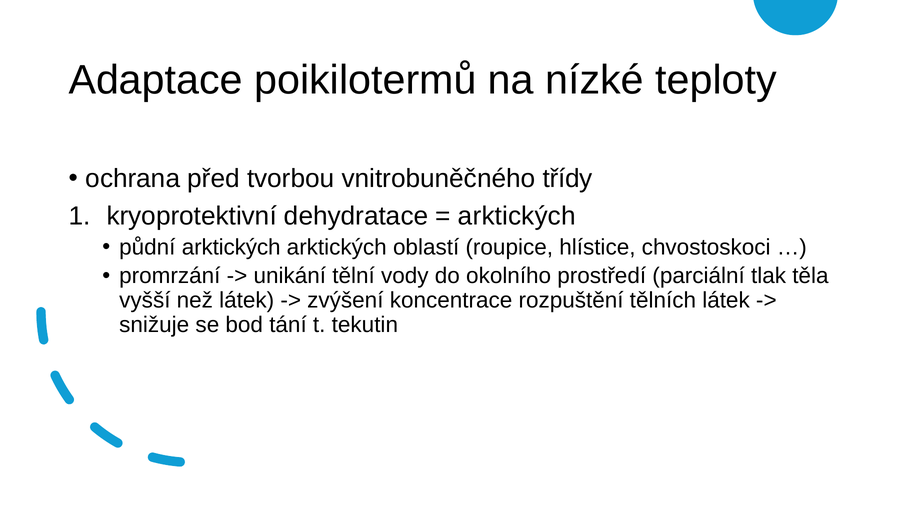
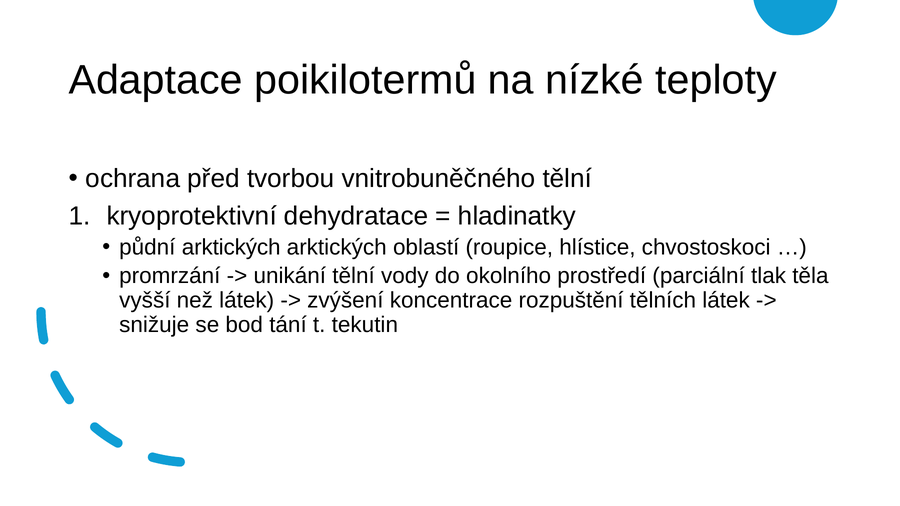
vnitrobuněčného třídy: třídy -> tělní (567, 179)
arktických: arktických -> hladinatky (517, 216)
